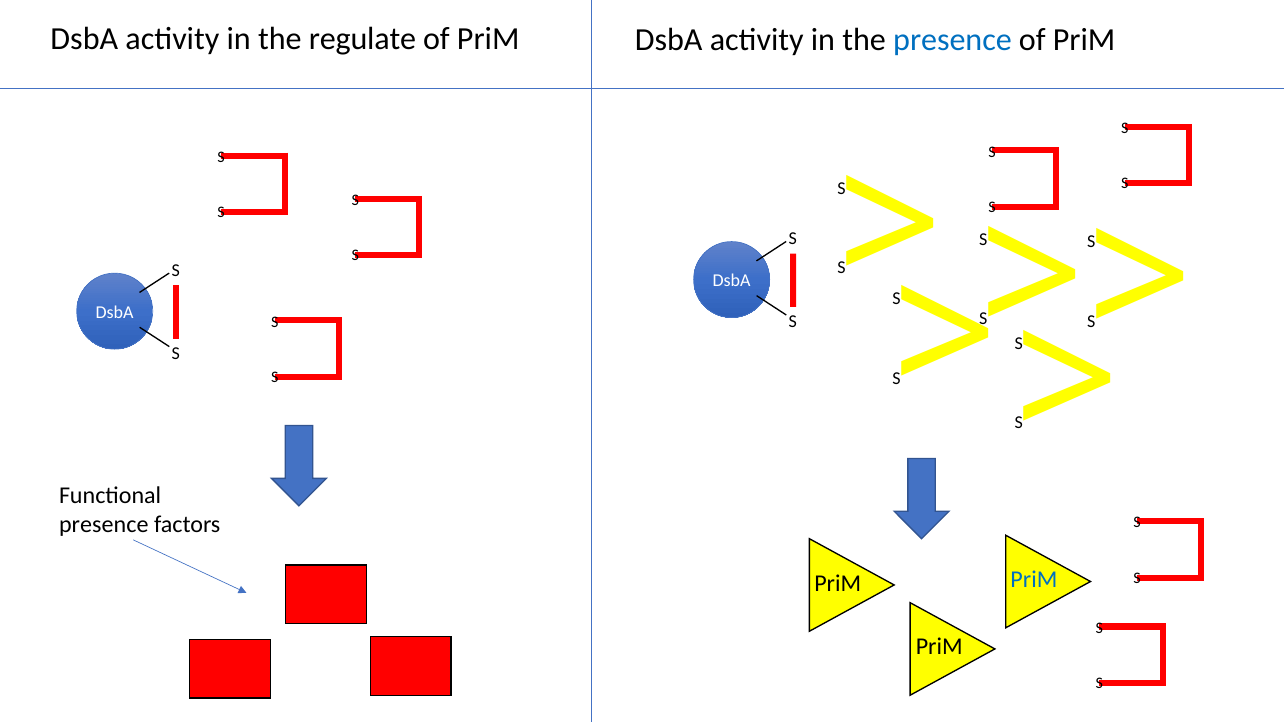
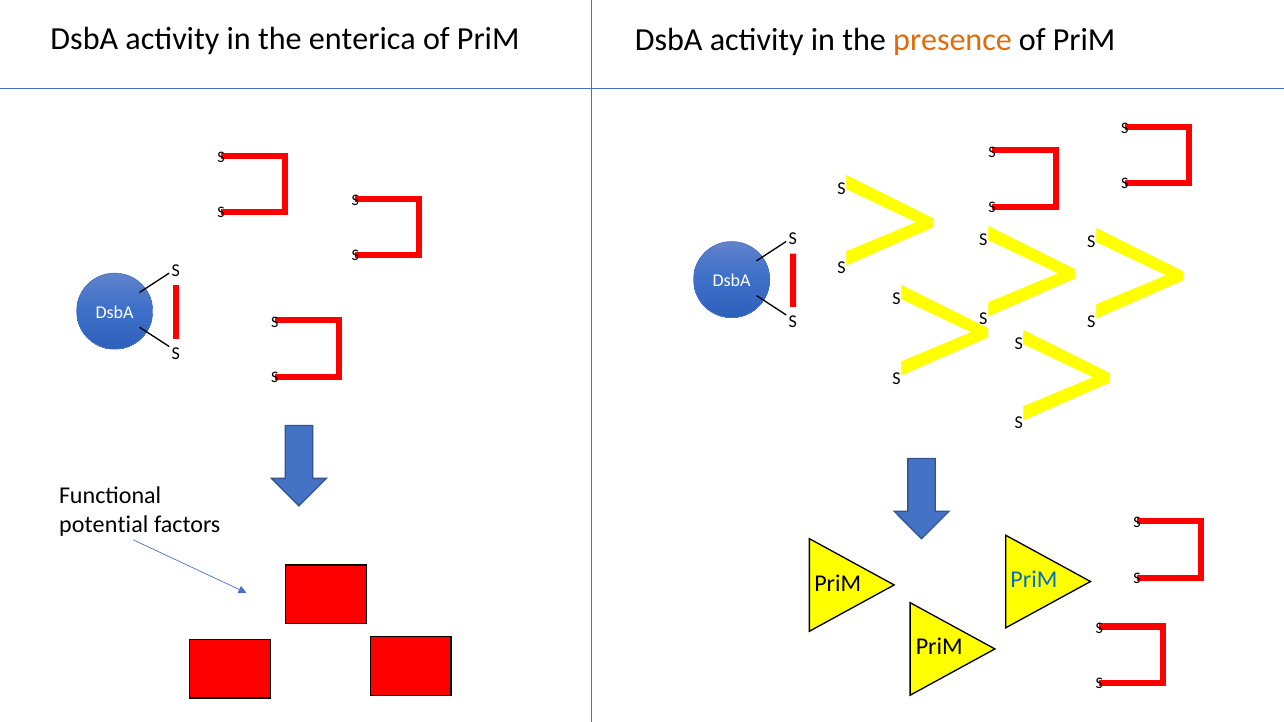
regulate: regulate -> enterica (362, 39)
presence colour: blue -> orange (952, 39)
presence: presence -> potential (104, 524)
